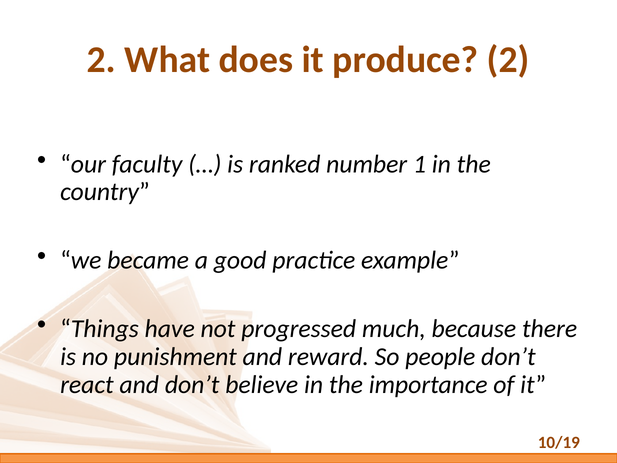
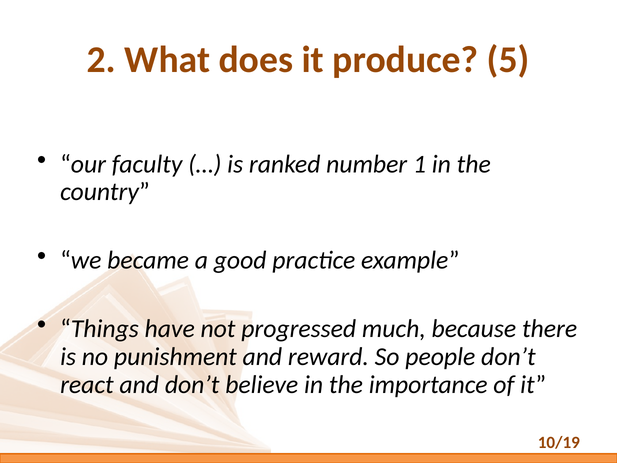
produce 2: 2 -> 5 (508, 60)
